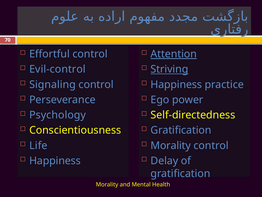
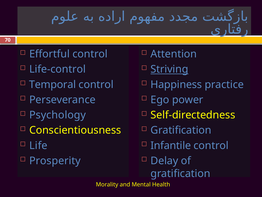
Attention underline: present -> none (174, 54)
Evil-control: Evil-control -> Life-control (57, 69)
Signaling: Signaling -> Temporal (53, 84)
Morality: Morality -> Infantile (171, 145)
Happiness: Happiness -> Prosperity (55, 160)
